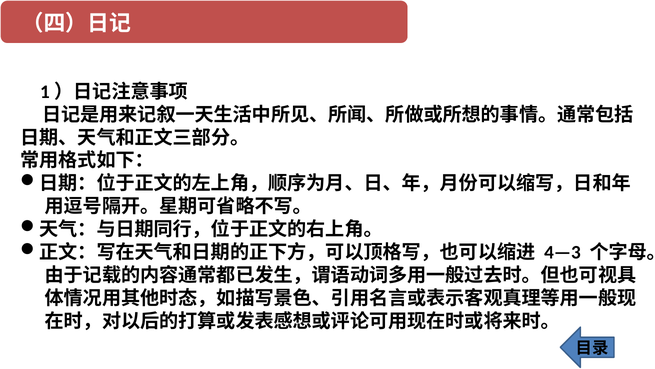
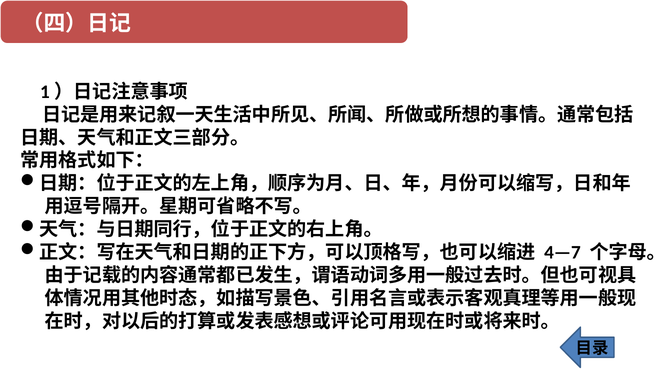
4—3: 4—3 -> 4—7 (562, 252)
